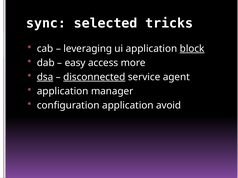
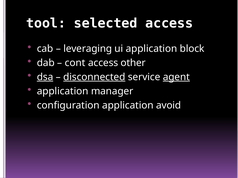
sync: sync -> tool (46, 23)
selected tricks: tricks -> access (169, 23)
block underline: present -> none (192, 49)
easy: easy -> cont (75, 63)
more: more -> other (133, 63)
agent underline: none -> present (176, 77)
